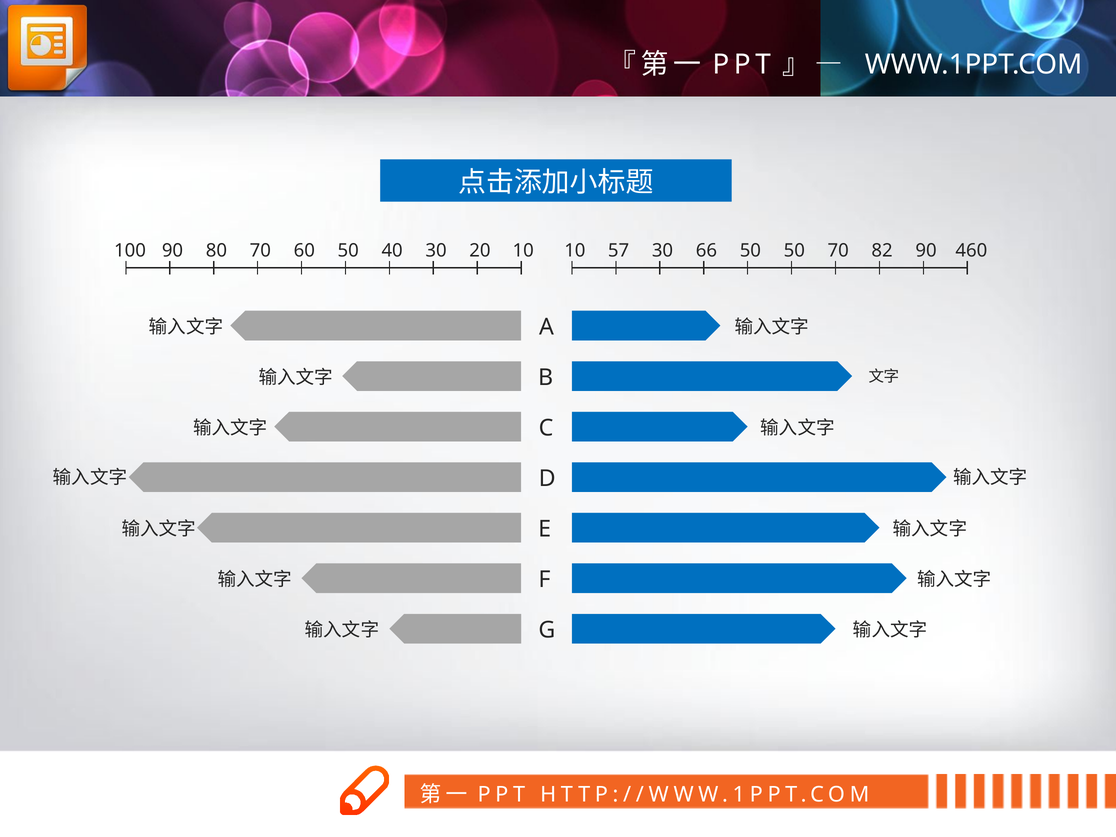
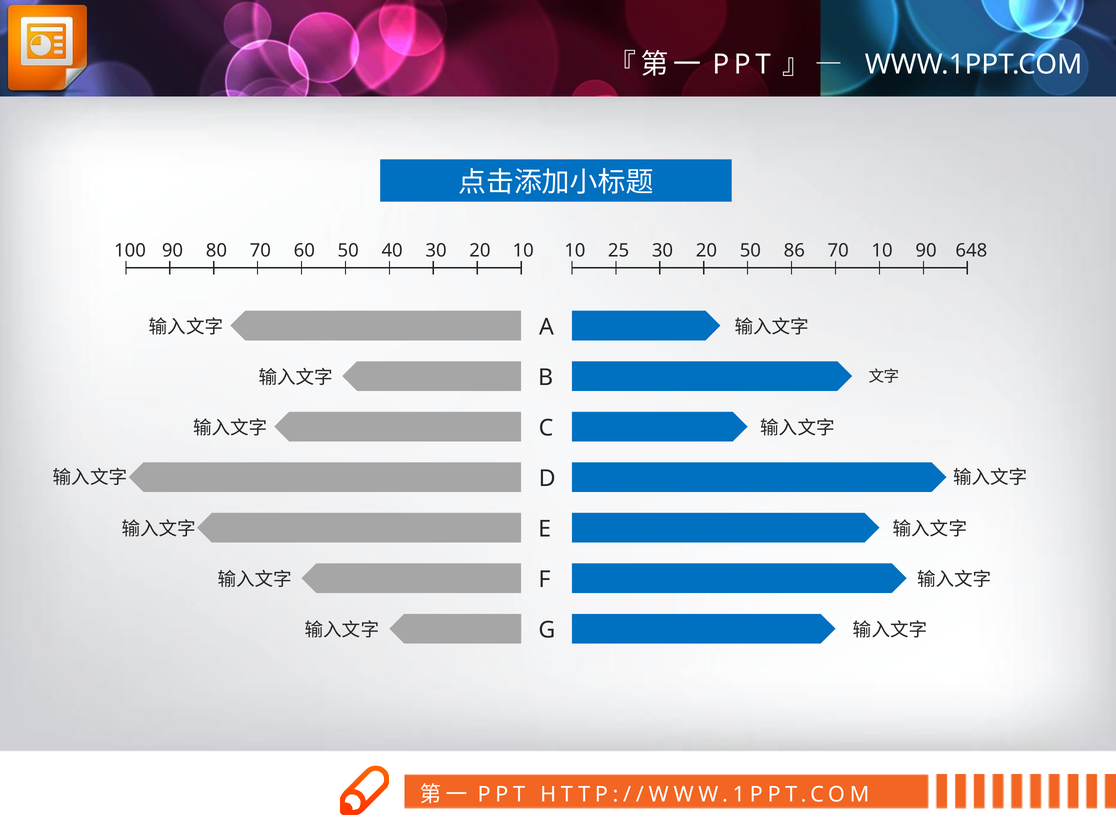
57: 57 -> 25 (619, 250)
30 66: 66 -> 20 (706, 250)
50 50: 50 -> 86 (794, 250)
70 82: 82 -> 10 (882, 250)
460: 460 -> 648 (971, 250)
